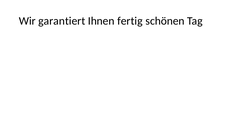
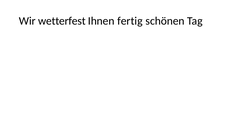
garantiert: garantiert -> wetterfest (62, 21)
